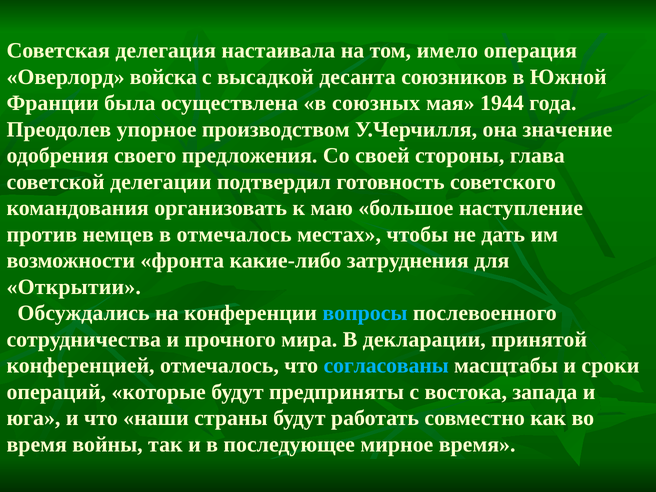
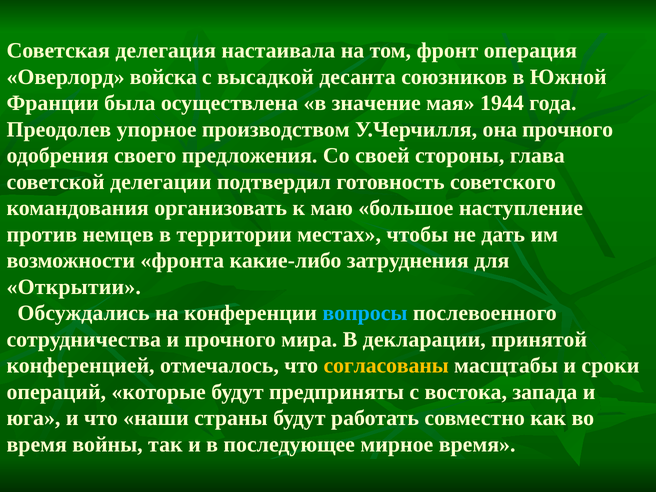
имело: имело -> фронт (447, 51)
союзных: союзных -> значение (376, 103)
она значение: значение -> прочного (568, 129)
в отмечалось: отмечалось -> территории (234, 234)
согласованы colour: light blue -> yellow (386, 366)
